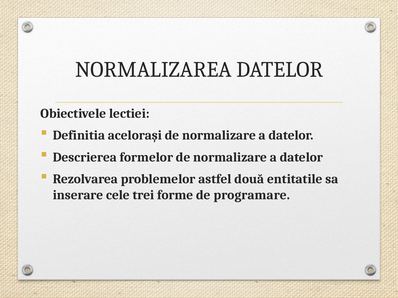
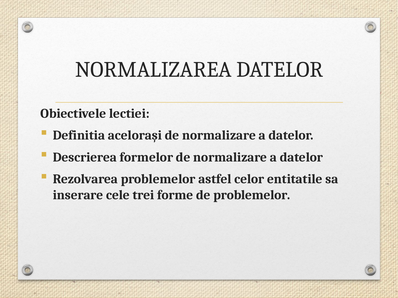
două: două -> celor (249, 179)
de programare: programare -> problemelor (252, 195)
